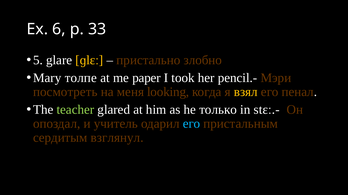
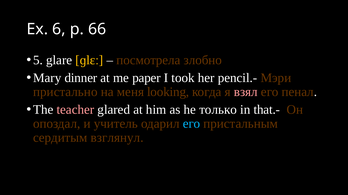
33: 33 -> 66 (97, 29)
пристально: пристально -> посмотрела (148, 60)
толпе: толпе -> dinner (81, 78)
посмотреть: посмотреть -> пристально (65, 92)
взял colour: yellow -> pink (246, 92)
teacher colour: light green -> pink (75, 110)
stɛː.-: stɛː.- -> that.- (267, 110)
